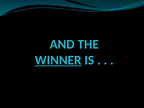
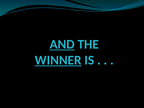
AND underline: none -> present (62, 44)
